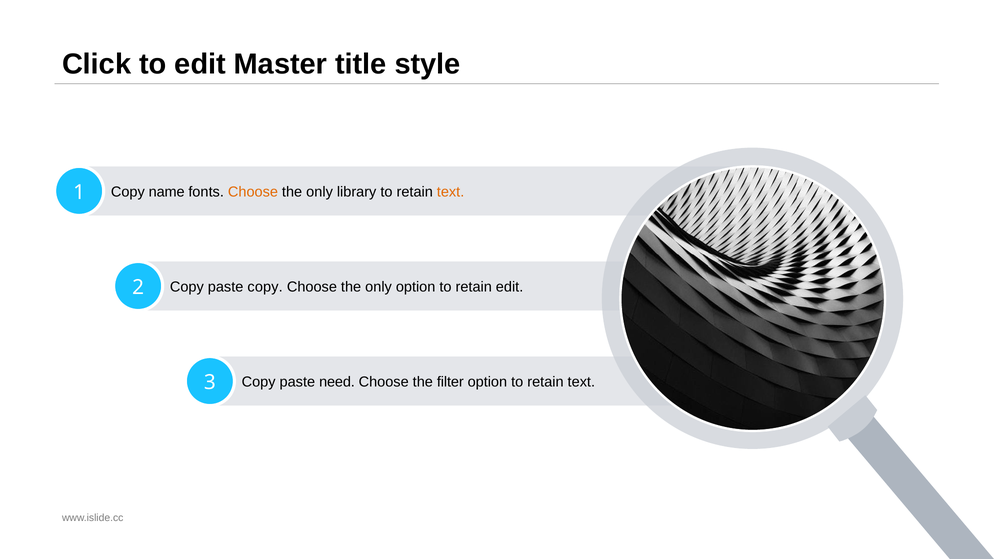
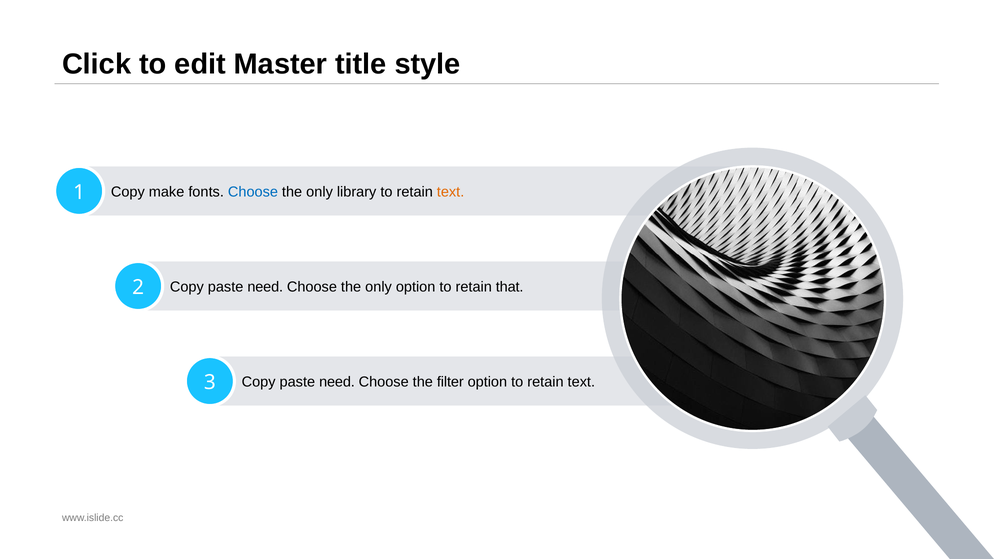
name: name -> make (167, 192)
Choose colour: orange -> blue (253, 192)
2 Copy paste copy: copy -> need (265, 287)
retain edit: edit -> that (510, 287)
